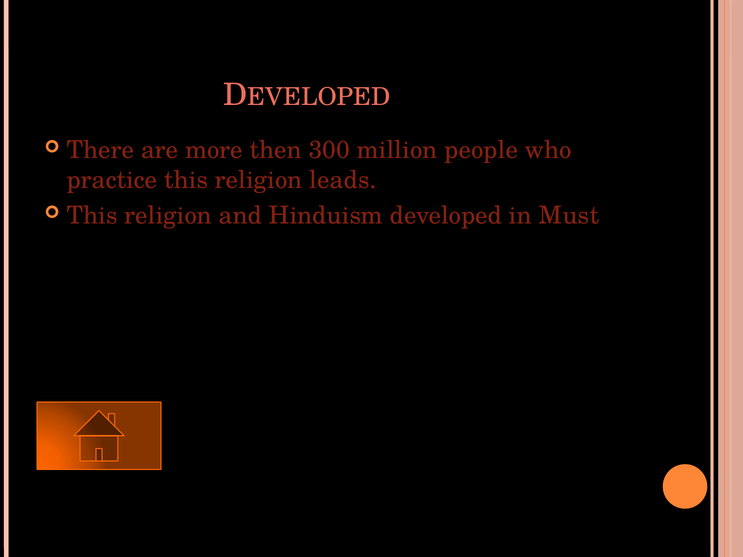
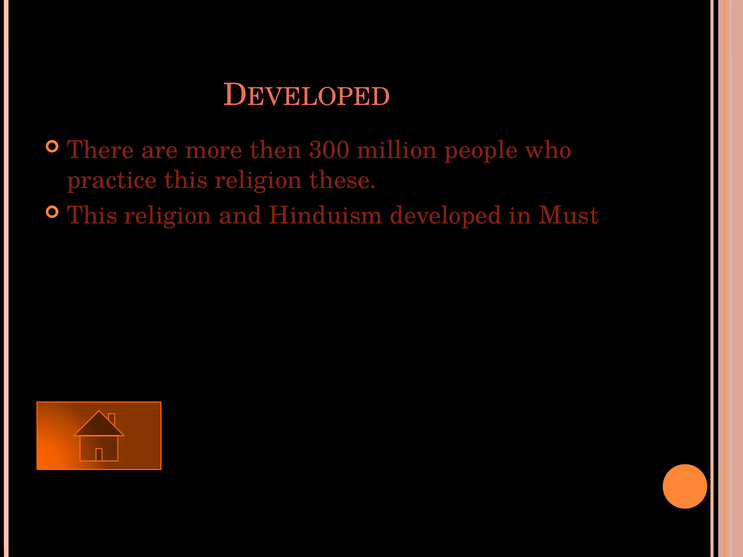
leads: leads -> these (343, 180)
